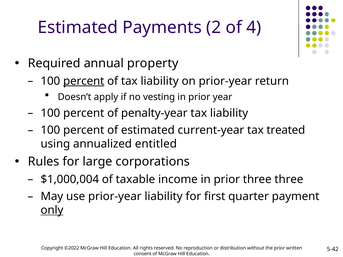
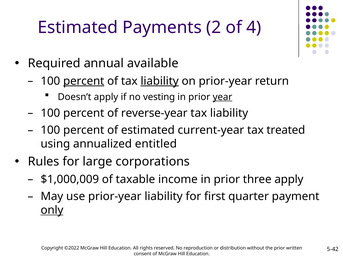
property: property -> available (153, 63)
liability underline: none -> present (160, 81)
year underline: none -> present (223, 97)
penalty-year: penalty-year -> reverse-year (154, 113)
$1,000,004: $1,000,004 -> $1,000,009 (70, 179)
three three: three -> apply (289, 179)
